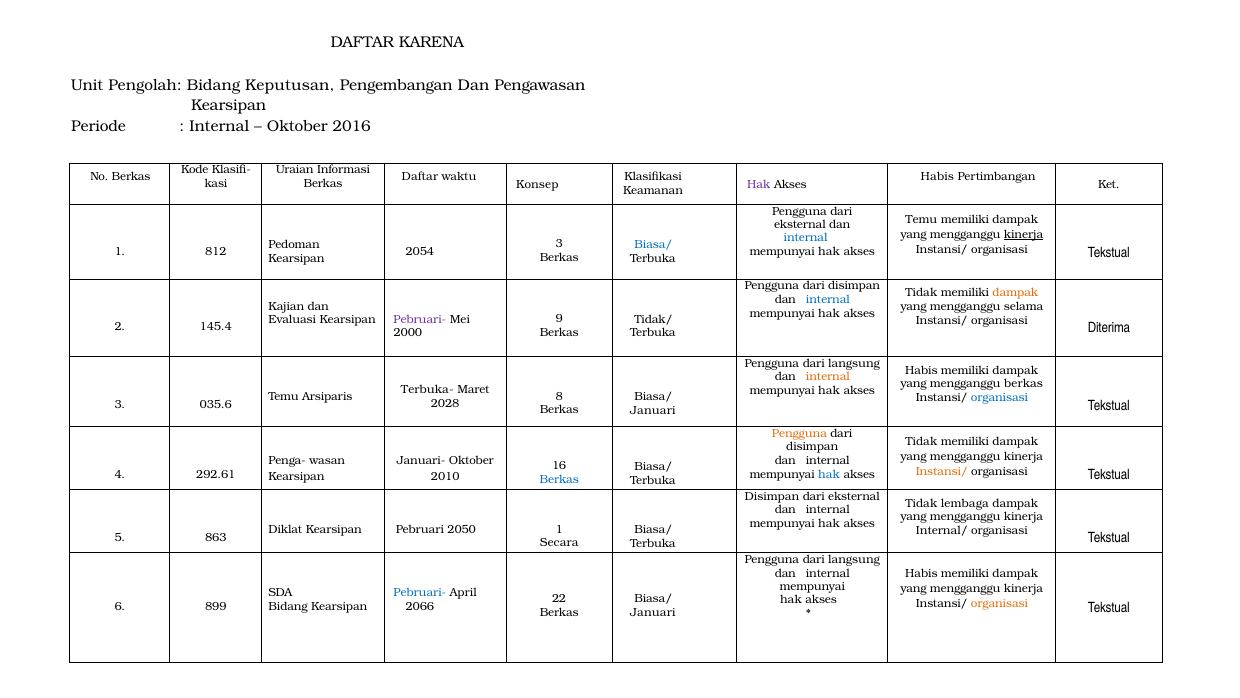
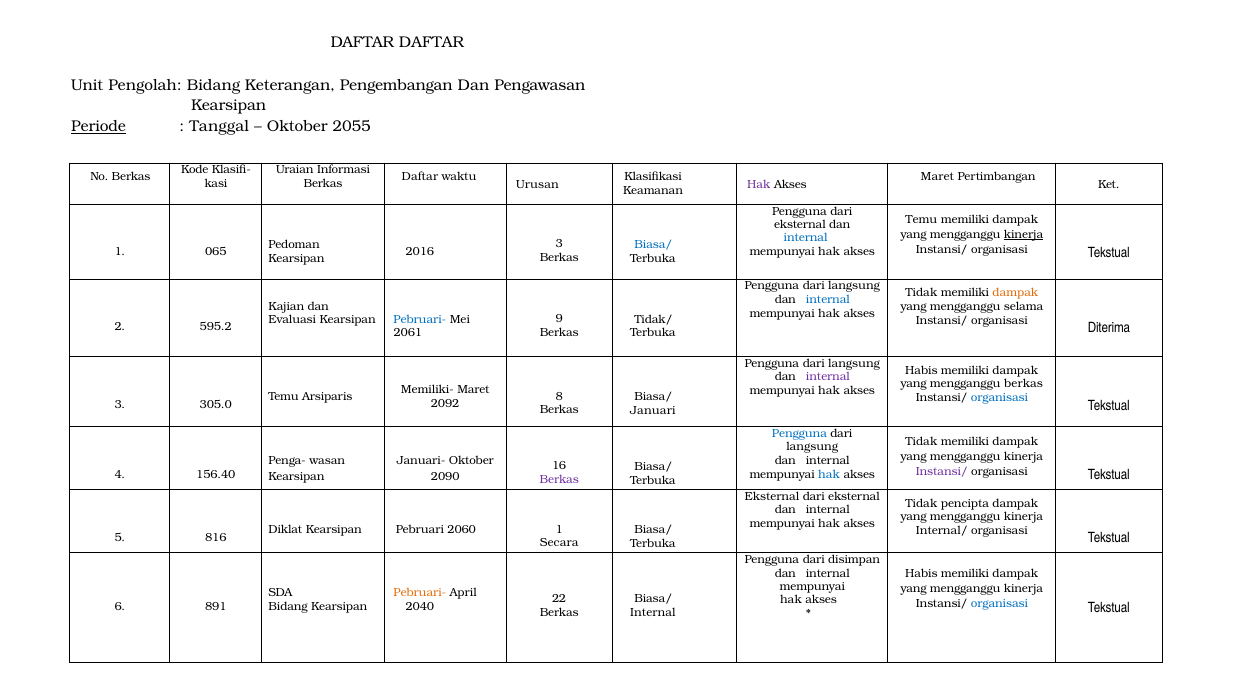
DAFTAR KARENA: KARENA -> DAFTAR (431, 43)
Keputusan: Keputusan -> Keterangan (290, 85)
Periode underline: none -> present (99, 127)
Internal: Internal -> Tanggal (219, 127)
2016: 2016 -> 2055 (352, 127)
Habis: Habis -> Maret (937, 176)
Konsep: Konsep -> Urusan (537, 184)
812: 812 -> 065 (216, 252)
2054: 2054 -> 2016 (420, 252)
disimpan: disimpan -> langsung (854, 286)
Pebruari- colour: purple -> blue (420, 319)
145.4: 145.4 -> 595.2 (216, 327)
2000: 2000 -> 2061 (408, 333)
internal colour: orange -> purple (828, 377)
Terbuka-: Terbuka- -> Memiliki- (427, 390)
2028: 2028 -> 2092 (445, 403)
035.6: 035.6 -> 305.0 (216, 404)
Pengguna colour: orange -> blue (799, 433)
disimpan: disimpan -> langsung (812, 447)
Instansi/ colour: orange -> purple (942, 472)
292.61: 292.61 -> 156.40 (216, 474)
2010: 2010 -> 2090 (445, 476)
Berkas colour: blue -> purple (559, 480)
Disimpan: Disimpan -> Eksternal (772, 496)
lembaga: lembaga -> pencipta (965, 503)
2050: 2050 -> 2060 (462, 529)
863: 863 -> 816 (216, 537)
langsung: langsung -> disimpan (854, 559)
Pebruari- colour: blue -> orange (420, 592)
organisasi colour: orange -> blue (1000, 603)
2066: 2066 -> 2040 (420, 606)
899: 899 -> 891 (216, 607)
Januari: Januari -> Internal (653, 612)
